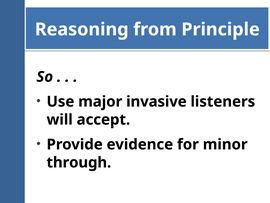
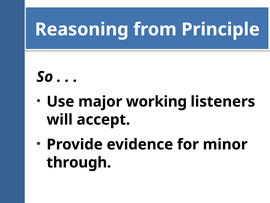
invasive: invasive -> working (156, 101)
